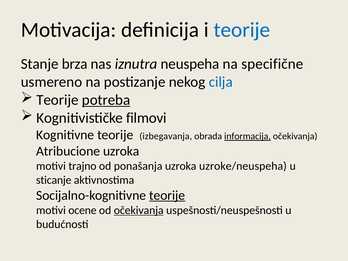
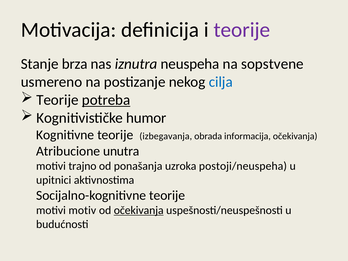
teorije colour: blue -> purple (242, 30)
specifične: specifične -> sopstvene (272, 64)
filmovi: filmovi -> humor (146, 118)
informacija underline: present -> none (247, 136)
Atribucione uzroka: uzroka -> unutra (121, 151)
uzroke/neuspeha: uzroke/neuspeha -> postoji/neuspeha (243, 166)
sticanje: sticanje -> upitnici (54, 180)
teorije underline: present -> none (167, 195)
ocene: ocene -> motiv (82, 210)
